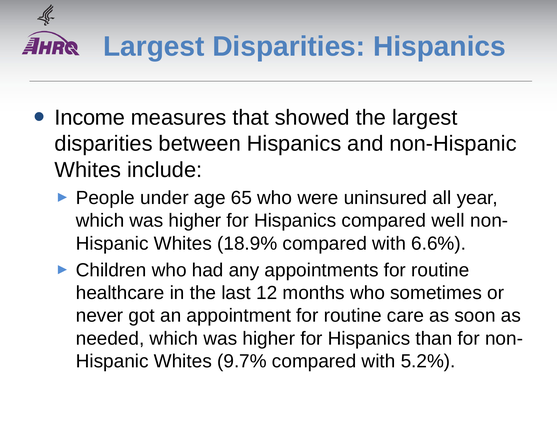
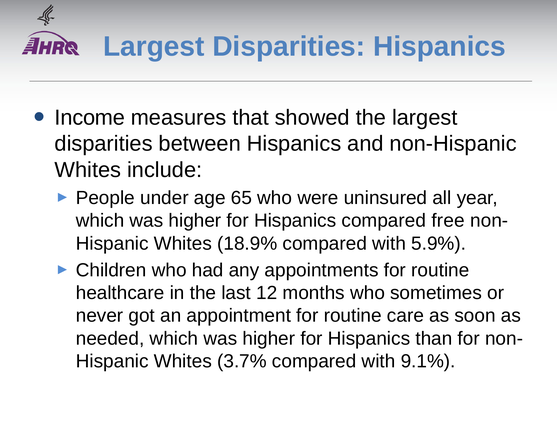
well: well -> free (448, 221)
6.6%: 6.6% -> 5.9% (439, 244)
9.7%: 9.7% -> 3.7% (242, 362)
5.2%: 5.2% -> 9.1% (428, 362)
